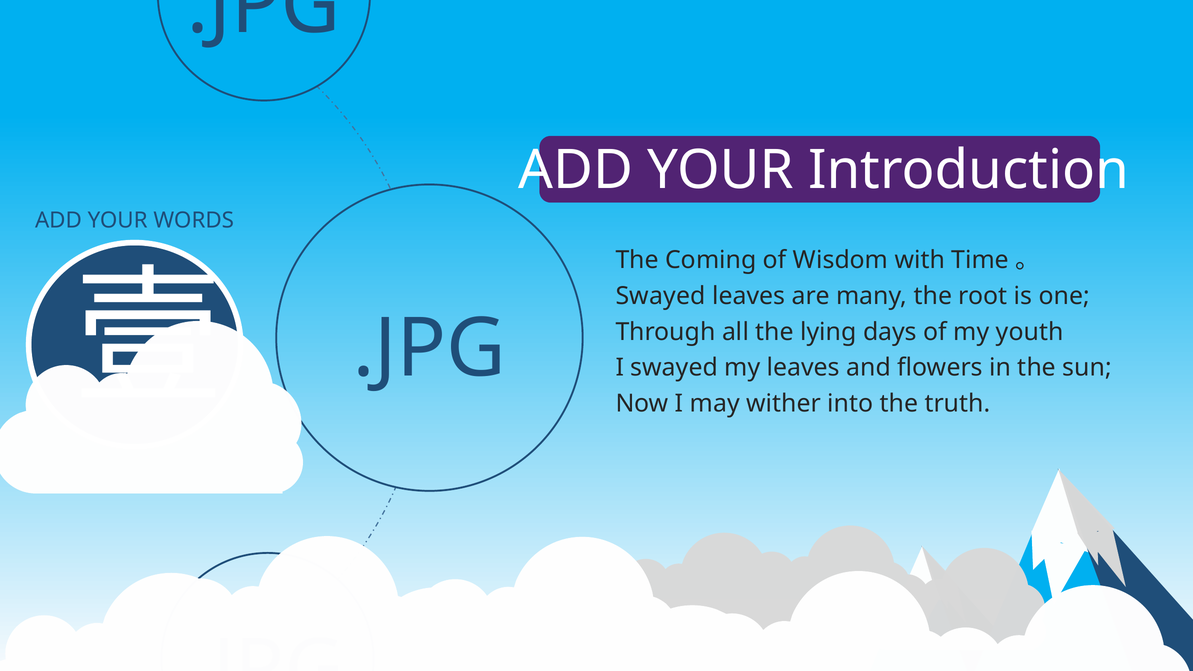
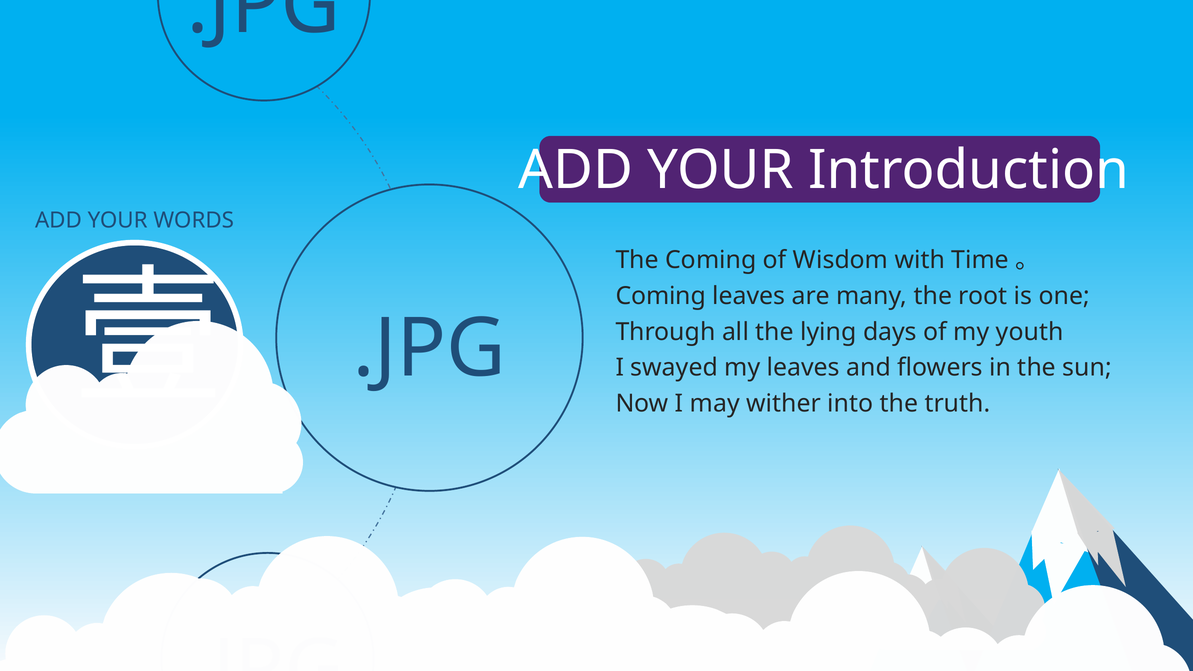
Swayed: Swayed -> Coming (661, 296)
